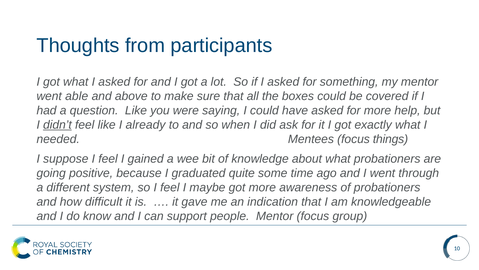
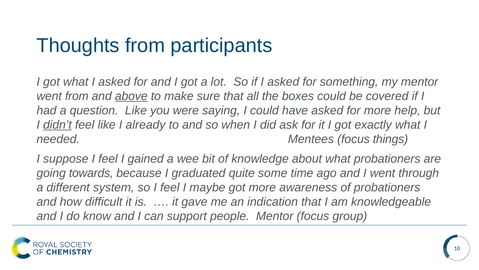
went able: able -> from (77, 96)
above underline: none -> present (131, 96)
positive: positive -> towards (91, 173)
